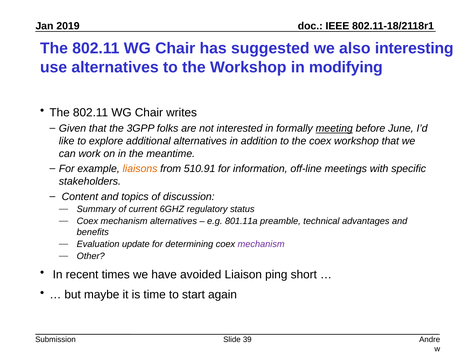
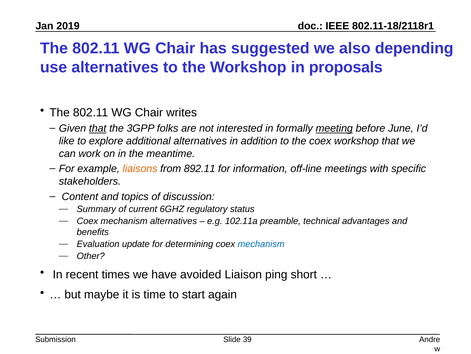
interesting: interesting -> depending (414, 48)
modifying: modifying -> proposals (346, 67)
that underline: none -> present (98, 128)
510.91: 510.91 -> 892.11 (200, 168)
801.11a: 801.11a -> 102.11a (241, 221)
mechanism colour: purple -> blue (261, 244)
